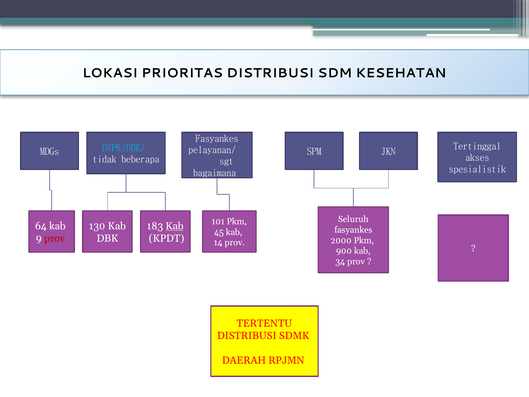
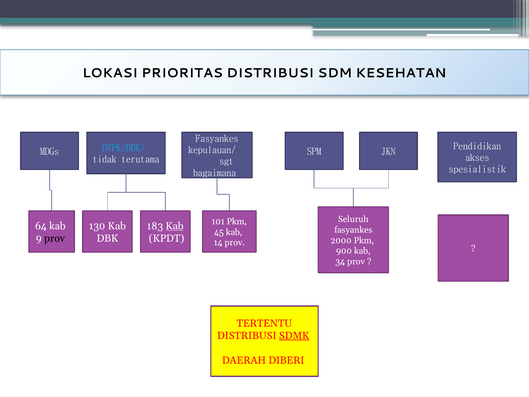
Tertinggal: Tertinggal -> Pendidikan (477, 146)
pelayanan/: pelayanan/ -> kepulauan/ (212, 150)
beberapa: beberapa -> terutama (140, 159)
prov colour: red -> black (55, 238)
SDMK underline: none -> present (294, 335)
RPJMN: RPJMN -> DIBERI (286, 360)
